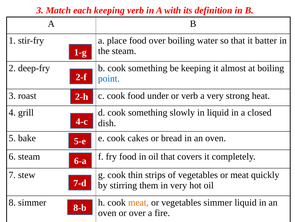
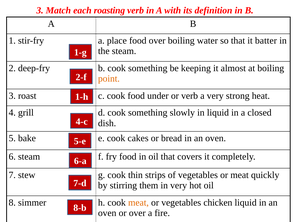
each keeping: keeping -> roasting (109, 10)
point colour: blue -> orange (109, 78)
2-h: 2-h -> 1-h (82, 97)
vegetables simmer: simmer -> chicken (218, 202)
